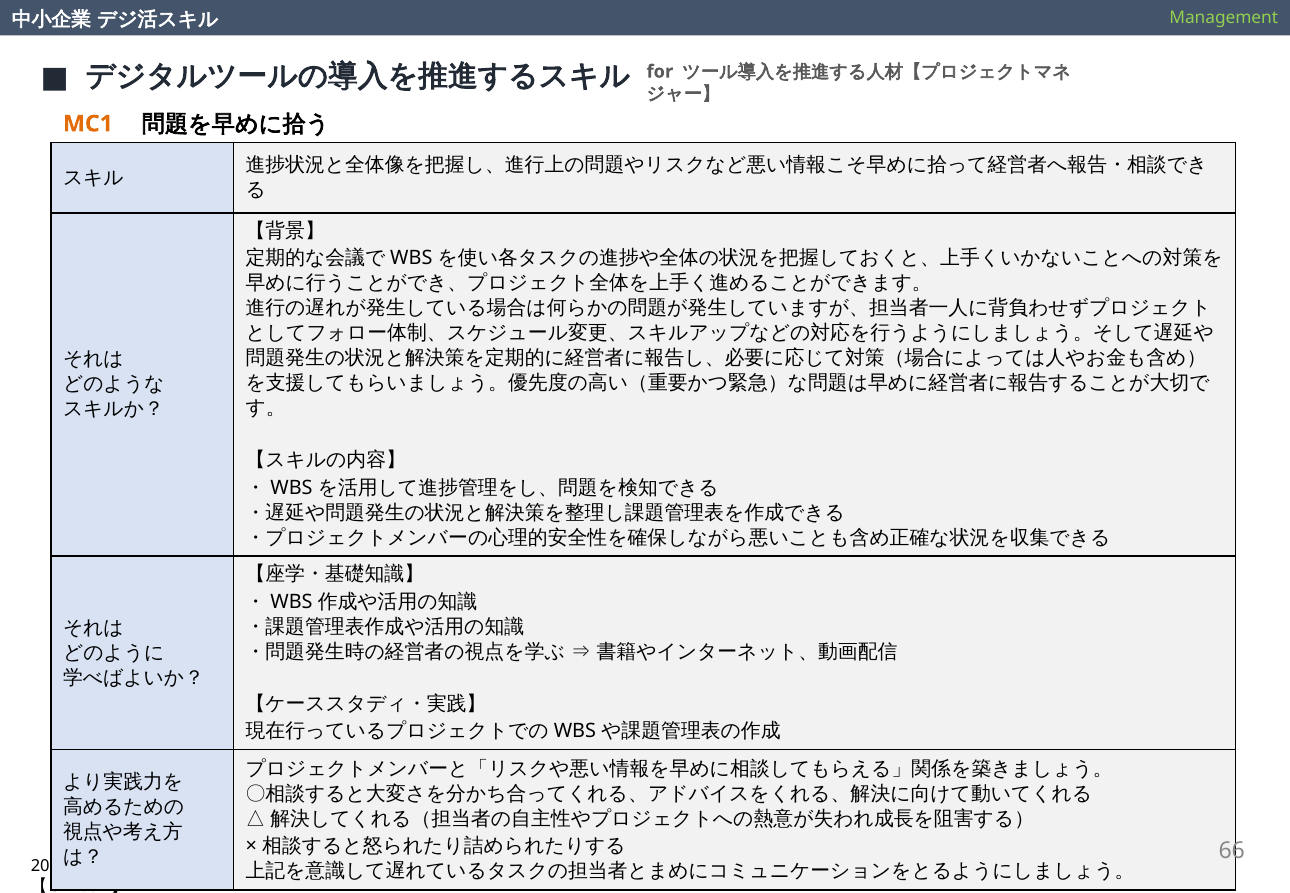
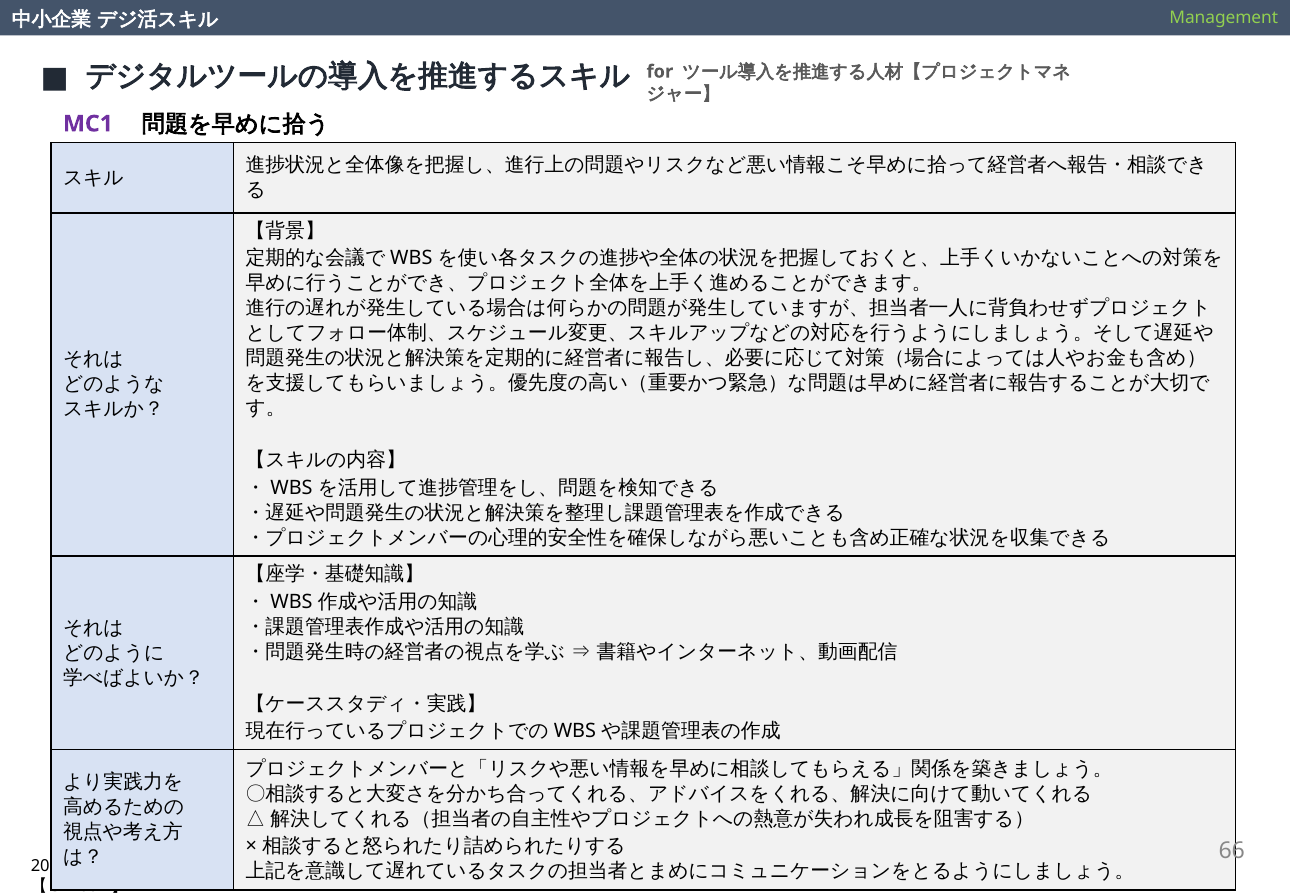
MC1 colour: orange -> purple (88, 124)
